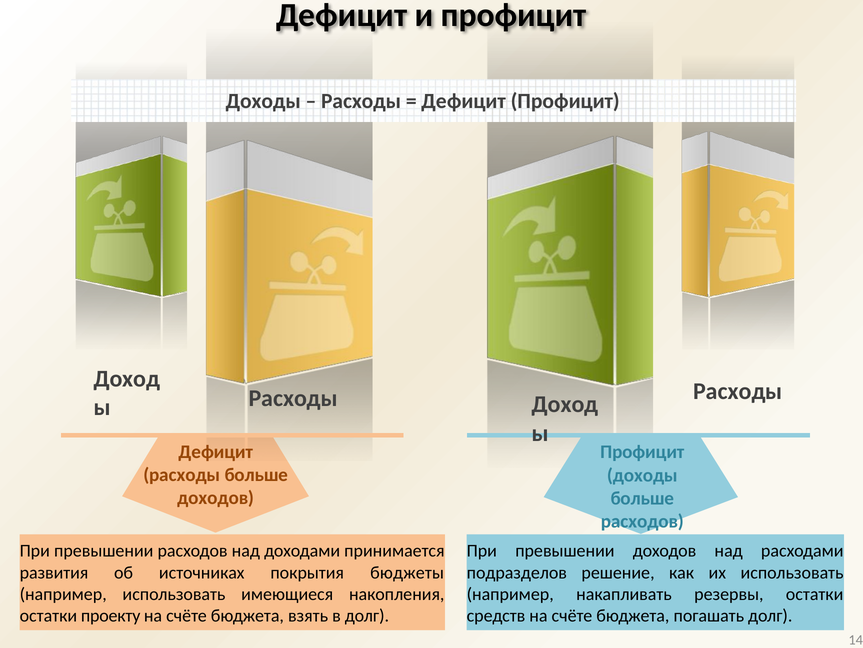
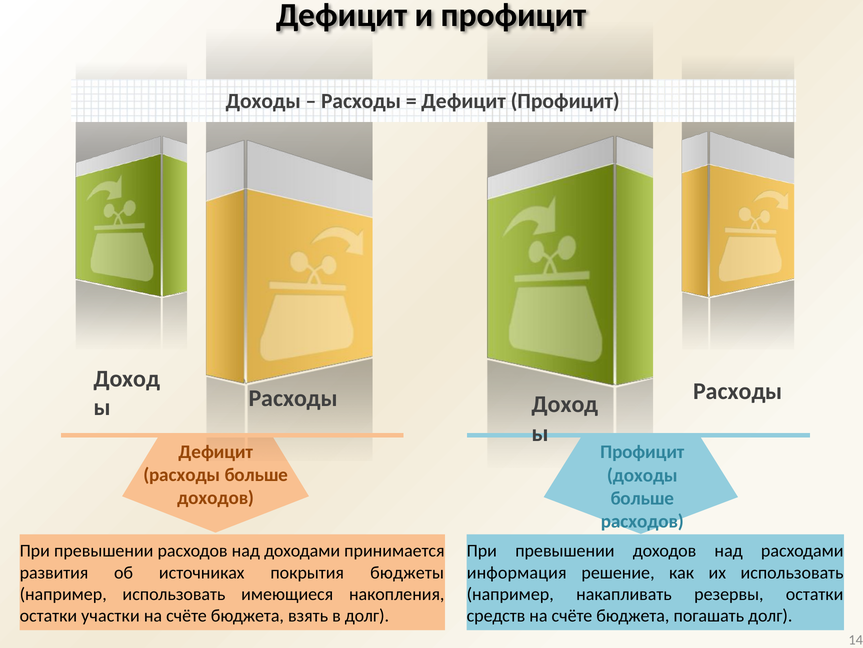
подразделов: подразделов -> информация (517, 572)
проекту: проекту -> участки (110, 615)
